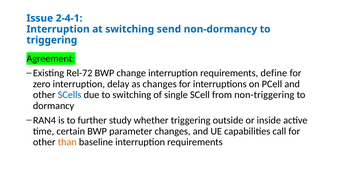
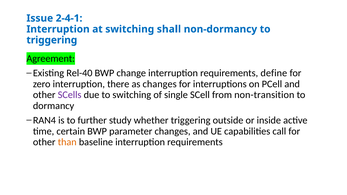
send: send -> shall (169, 29)
Rel-72: Rel-72 -> Rel-40 (79, 73)
delay: delay -> there (118, 84)
SCells colour: blue -> purple (70, 95)
non-triggering: non-triggering -> non-transition (264, 95)
